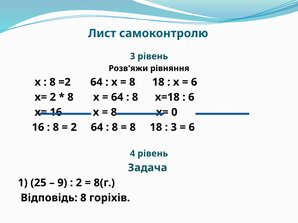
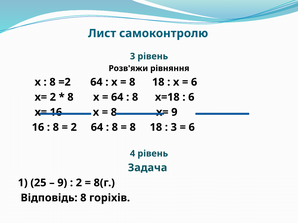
х= 0: 0 -> 9 (174, 112)
